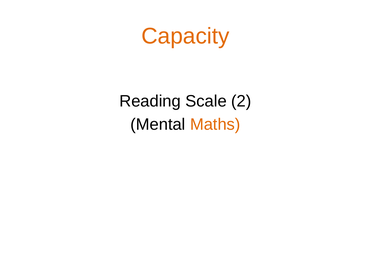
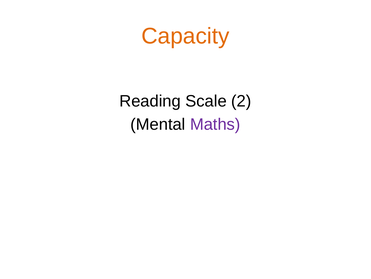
Maths colour: orange -> purple (215, 124)
